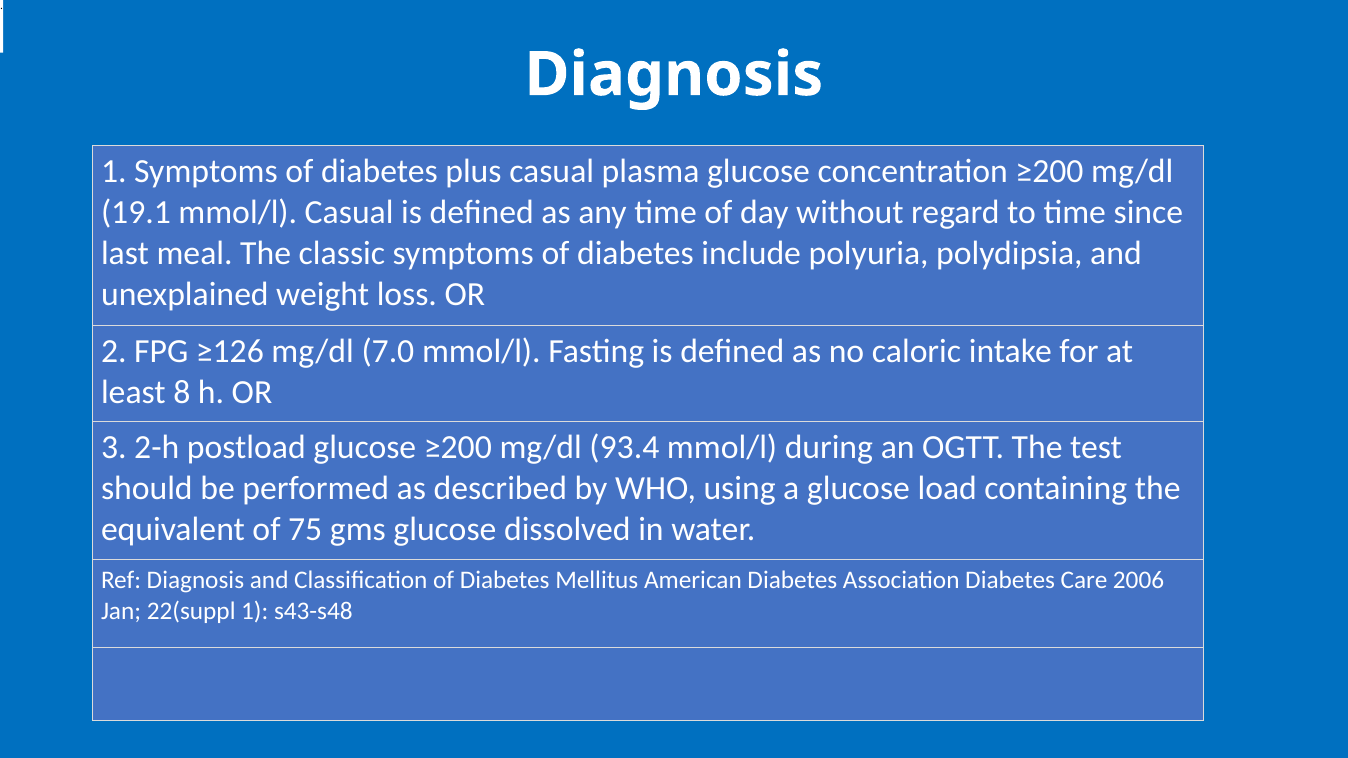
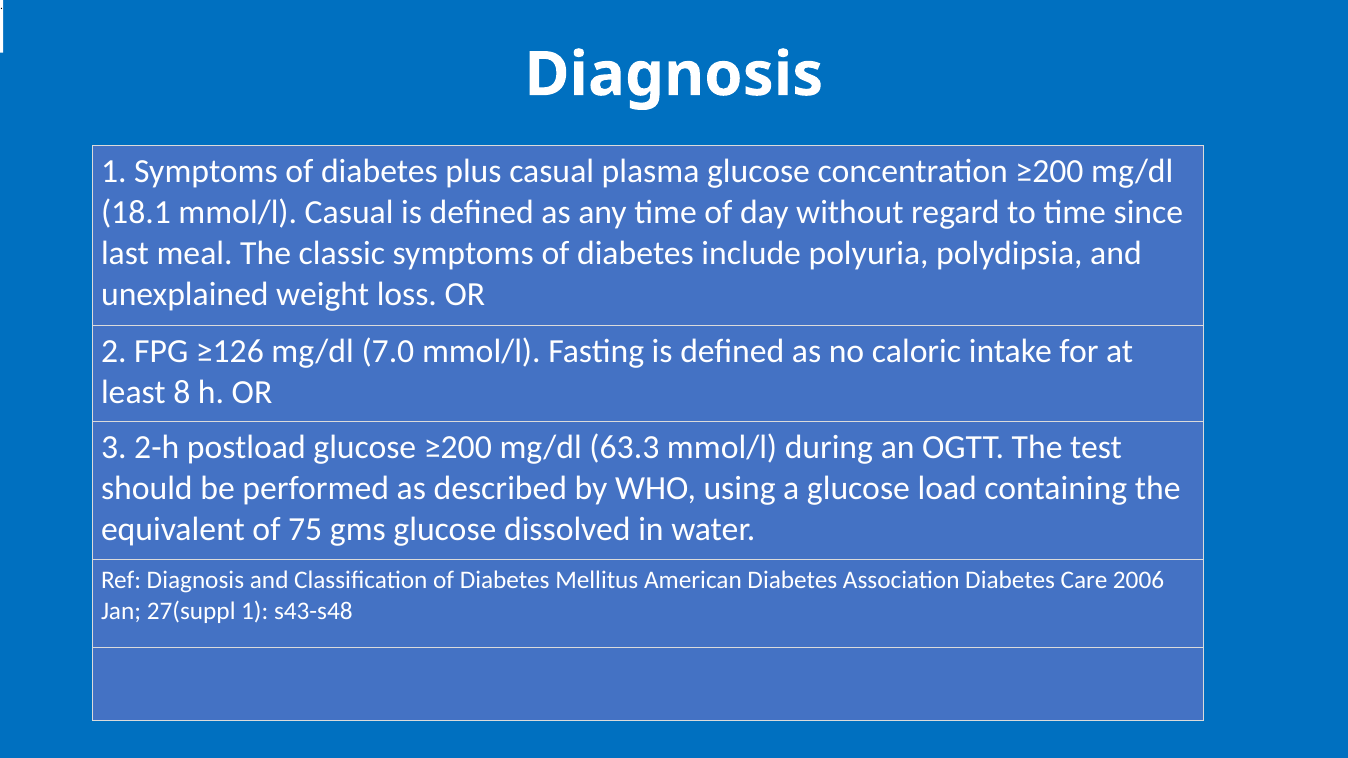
19.1: 19.1 -> 18.1 (136, 213)
93.4: 93.4 -> 63.3 (624, 448)
22(suppl: 22(suppl -> 27(suppl (191, 611)
